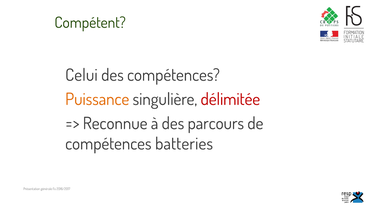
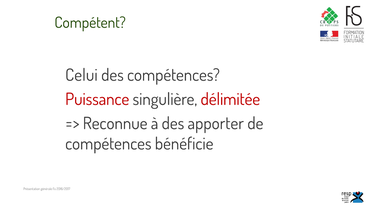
Puissance colour: orange -> red (97, 99)
parcours: parcours -> apporter (216, 124)
batteries: batteries -> bénéficie (184, 144)
